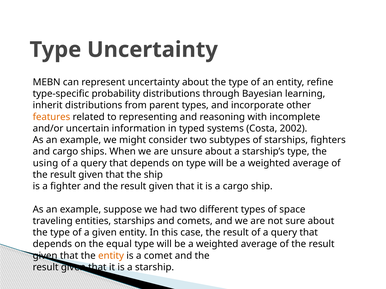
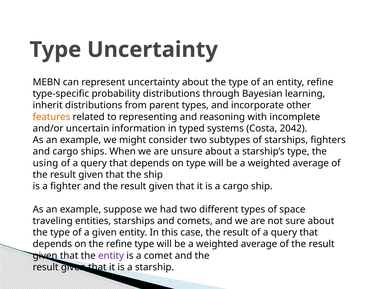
2002: 2002 -> 2042 (293, 129)
the equal: equal -> refine (119, 244)
entity colour: orange -> purple (111, 256)
